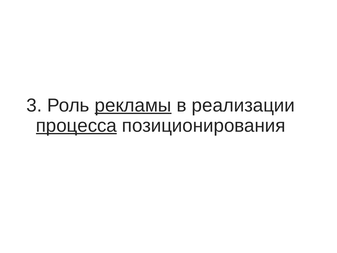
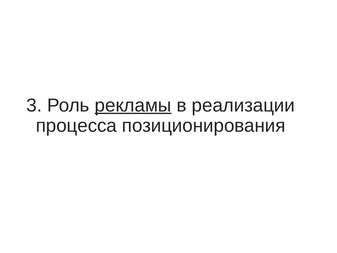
процесса underline: present -> none (76, 125)
